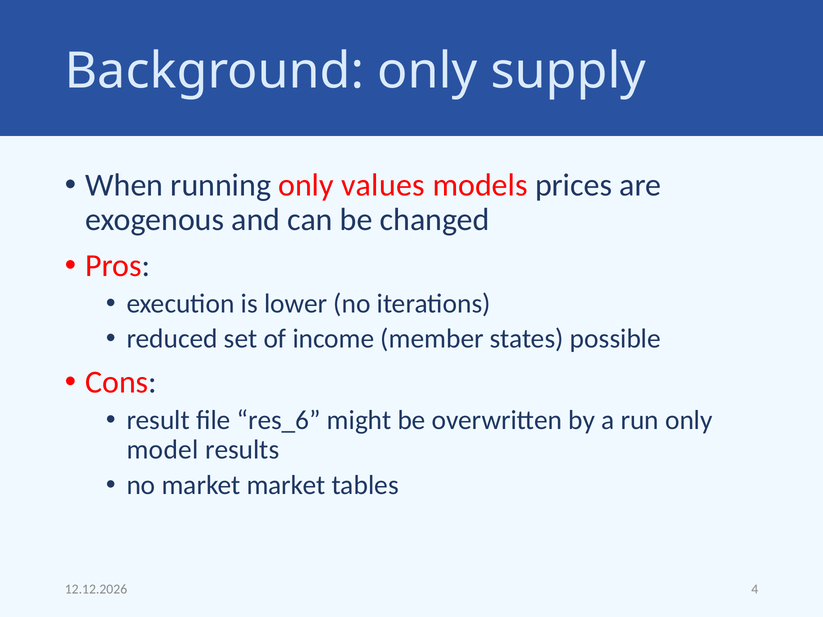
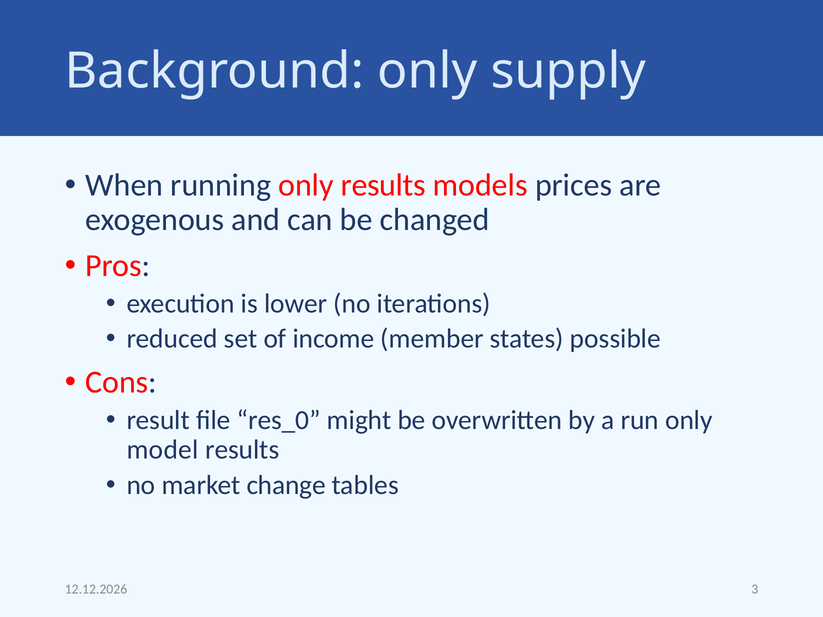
only values: values -> results (383, 185)
res_6: res_6 -> res_0 (279, 420)
market market: market -> change (286, 485)
4: 4 -> 3 (755, 589)
